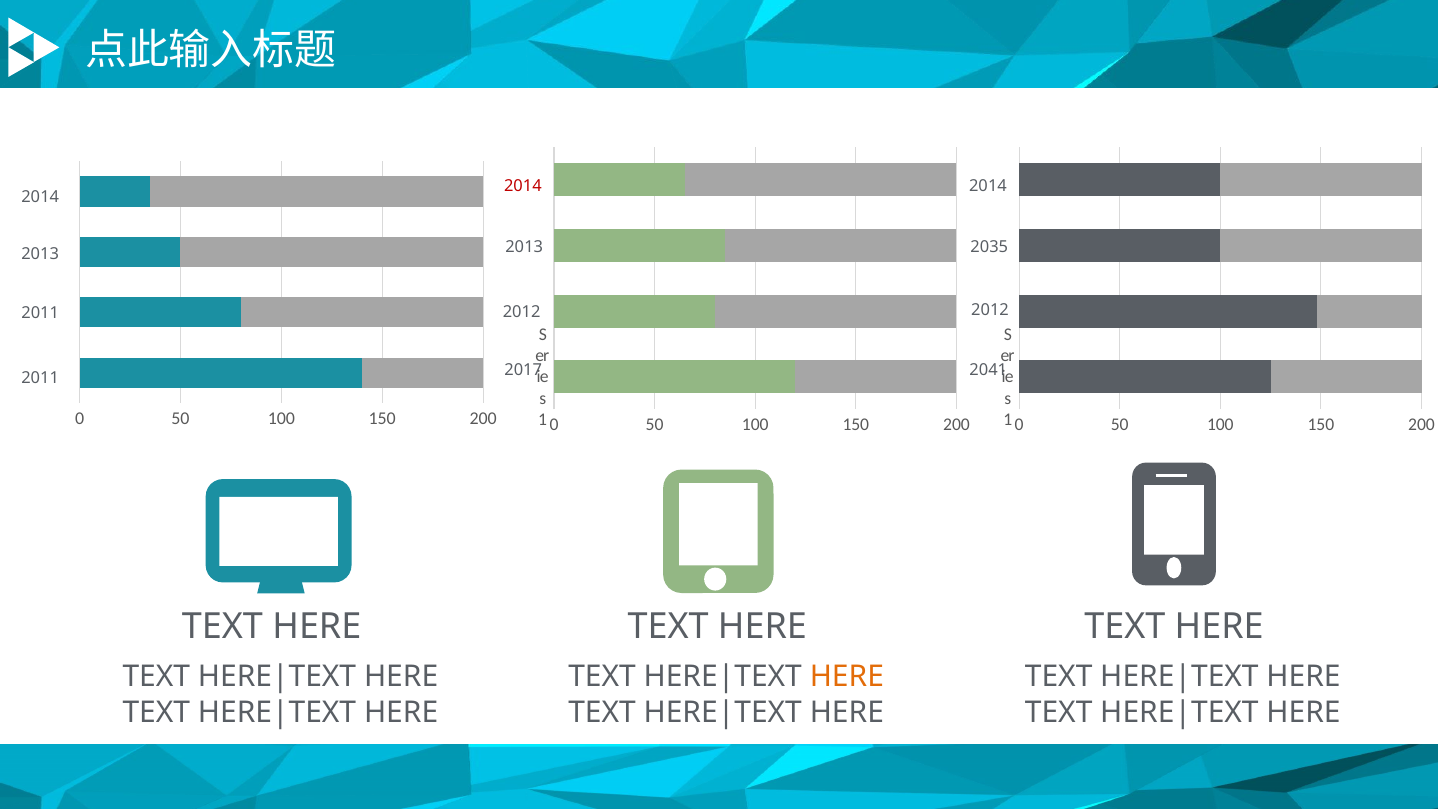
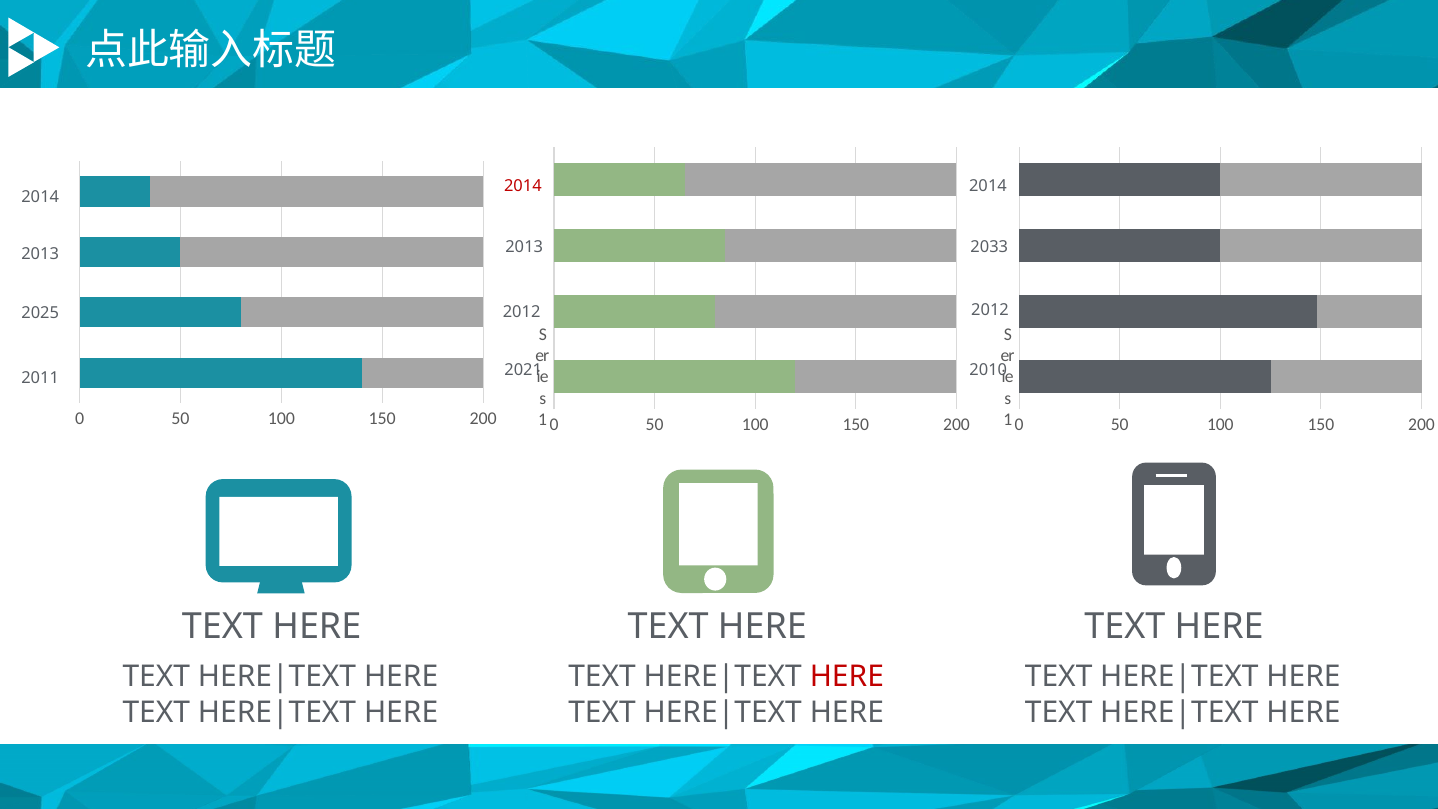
2035: 2035 -> 2033 (989, 247)
2011: 2011 -> 2025 (40, 313)
2017: 2017 -> 2021 (523, 370)
2041: 2041 -> 2010 (988, 370)
HERE colour: orange -> red (847, 677)
